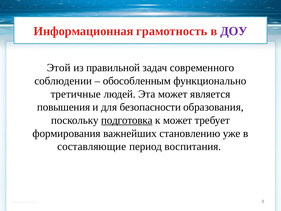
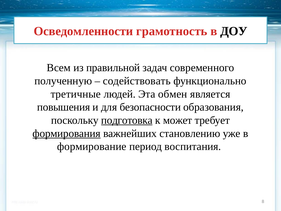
Информационная: Информационная -> Осведомленности (83, 31)
ДОУ colour: purple -> black (234, 31)
Этой: Этой -> Всем (59, 68)
соблюдении: соблюдении -> полученную (63, 81)
обособленным: обособленным -> содействовать (137, 81)
Эта может: может -> обмен (173, 94)
формирования underline: none -> present (67, 133)
составляющие: составляющие -> формирование (92, 146)
